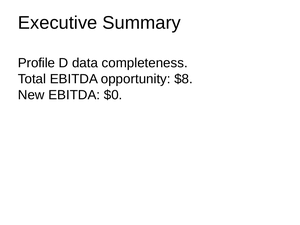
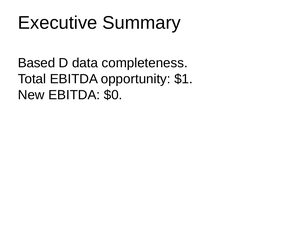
Profile: Profile -> Based (37, 63)
$8: $8 -> $1 (184, 79)
